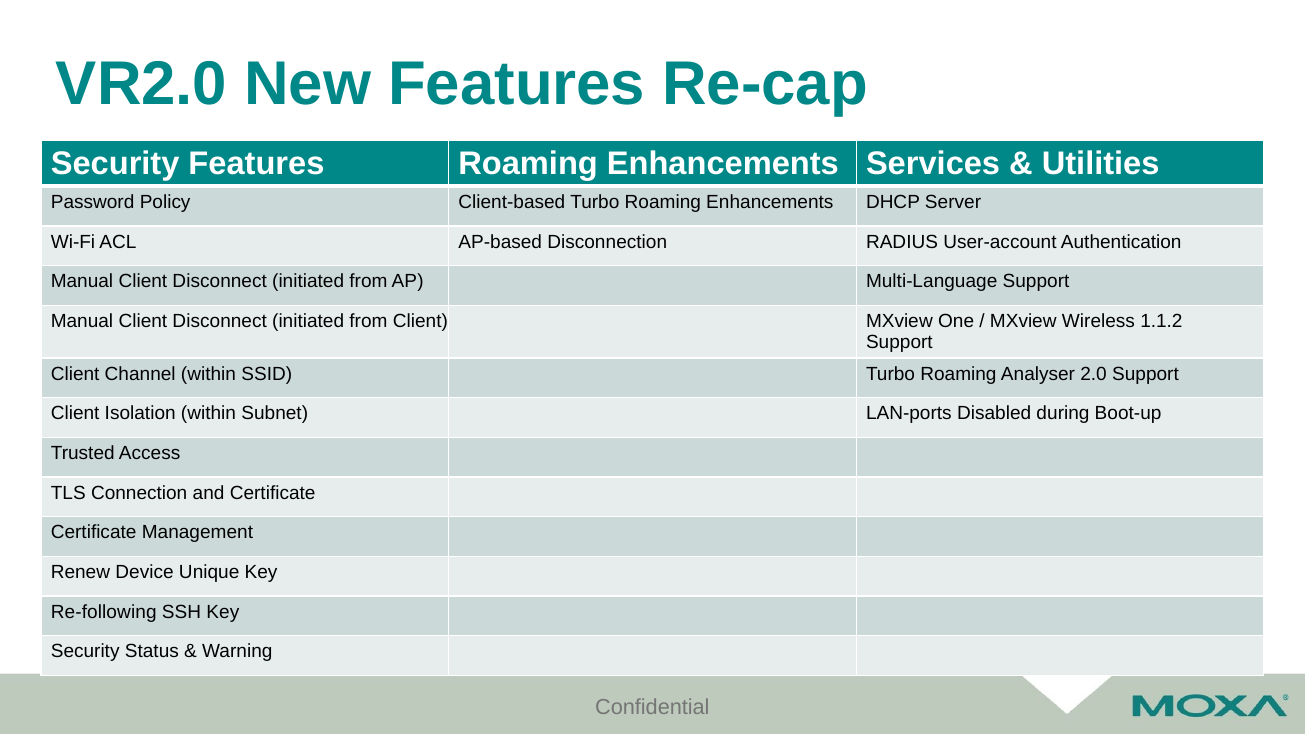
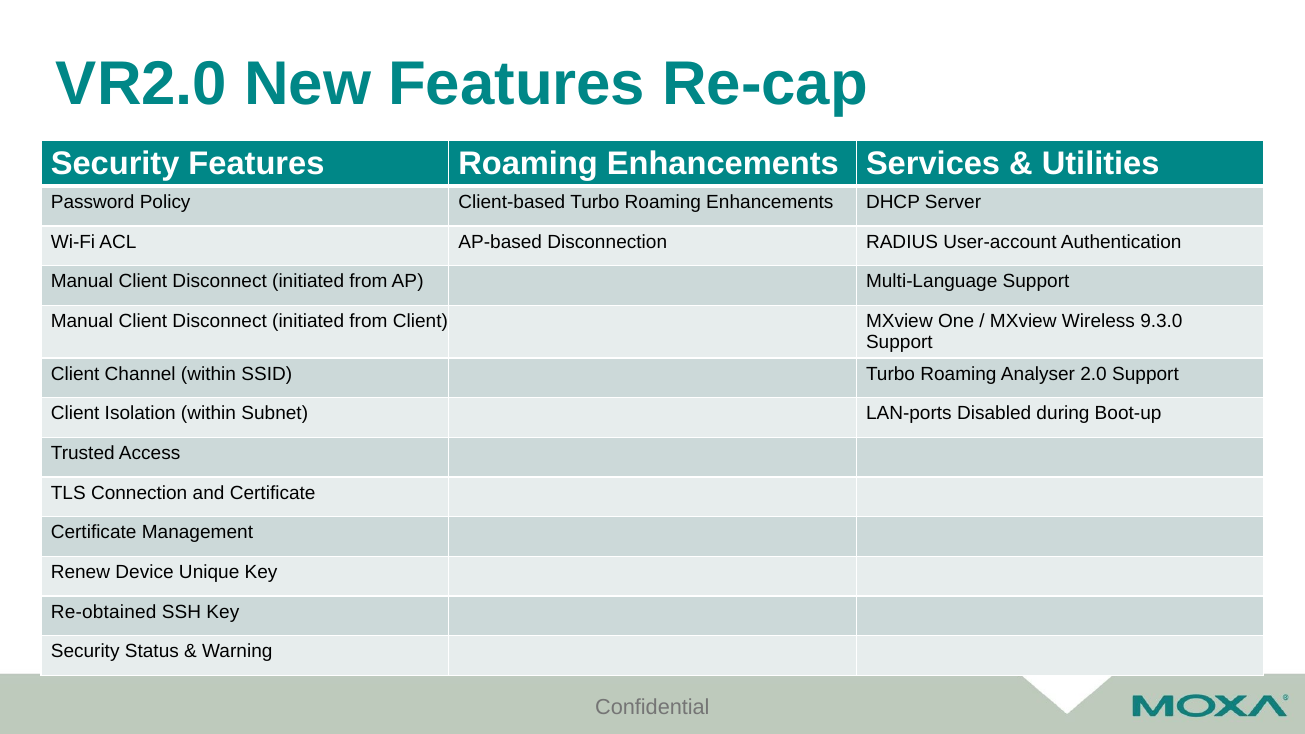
1.1.2: 1.1.2 -> 9.3.0 (1161, 321)
Re-following: Re-following -> Re-obtained (104, 612)
